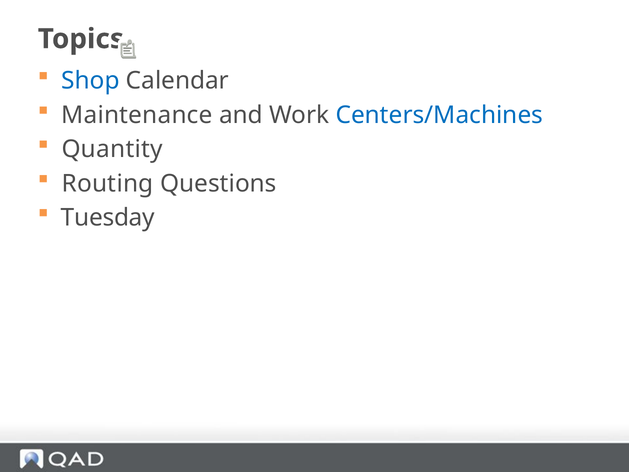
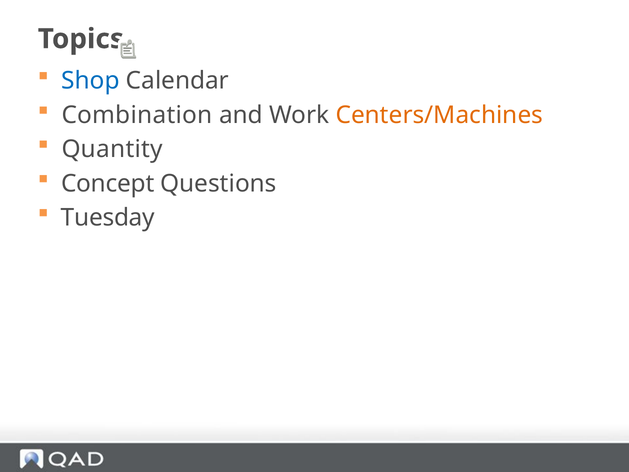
Maintenance: Maintenance -> Combination (137, 115)
Centers/Machines colour: blue -> orange (439, 115)
Routing: Routing -> Concept (108, 183)
